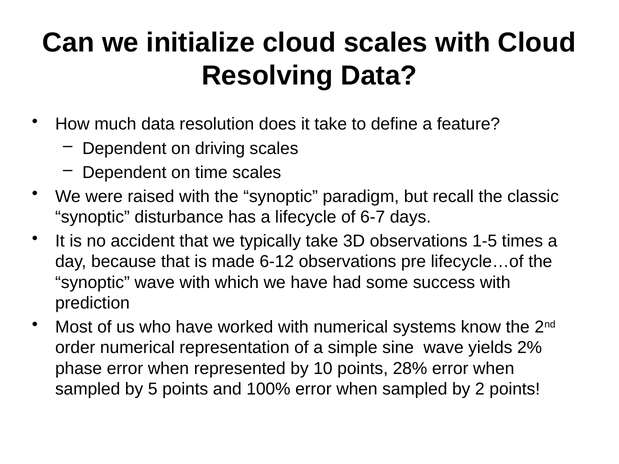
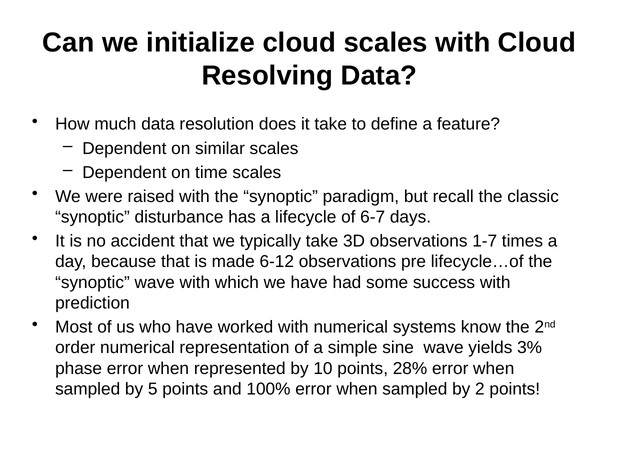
driving: driving -> similar (220, 148)
1-5: 1-5 -> 1-7 (485, 241)
2%: 2% -> 3% (530, 348)
